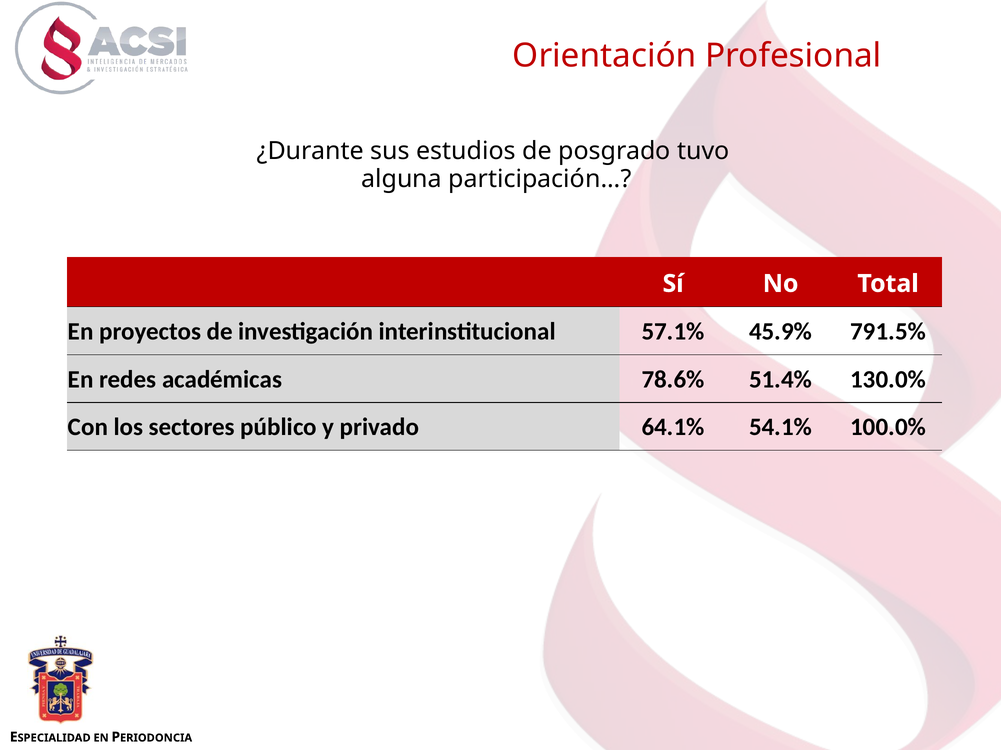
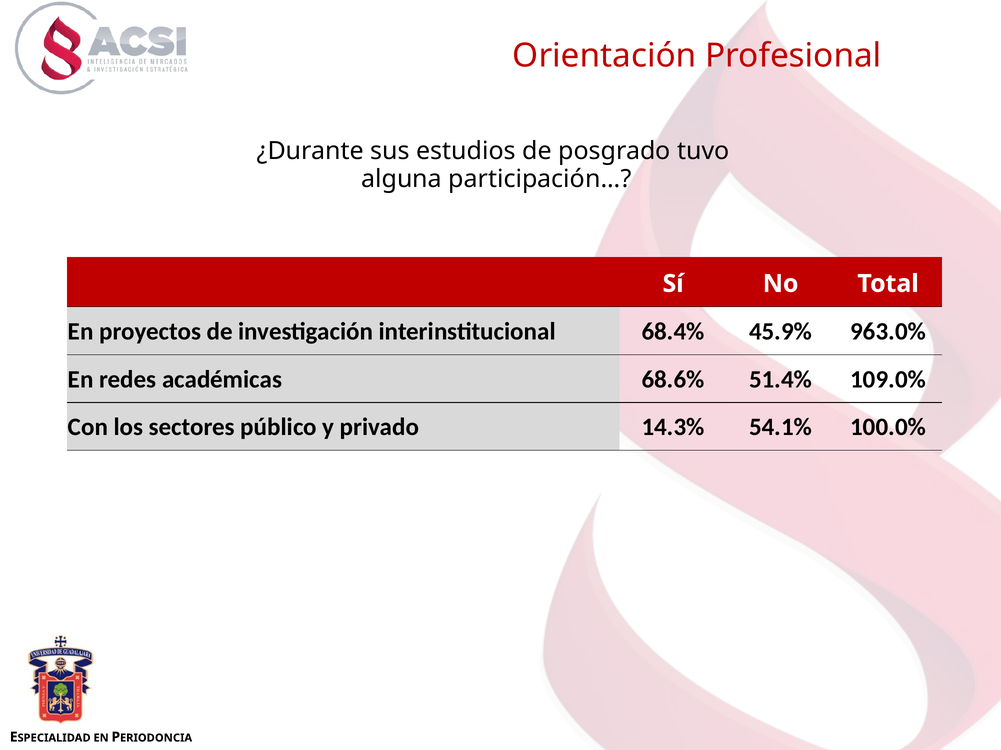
57.1%: 57.1% -> 68.4% (673, 332)
791.5%: 791.5% -> 963.0% (888, 332)
78.6%: 78.6% -> 68.6% (673, 380)
130.0%: 130.0% -> 109.0% (888, 380)
64.1%: 64.1% -> 14.3% (673, 428)
